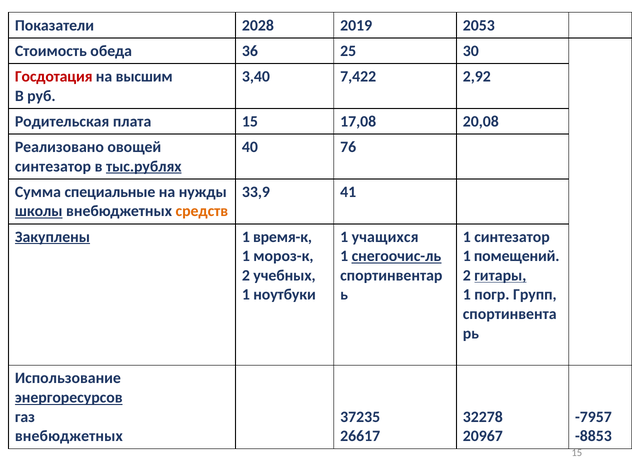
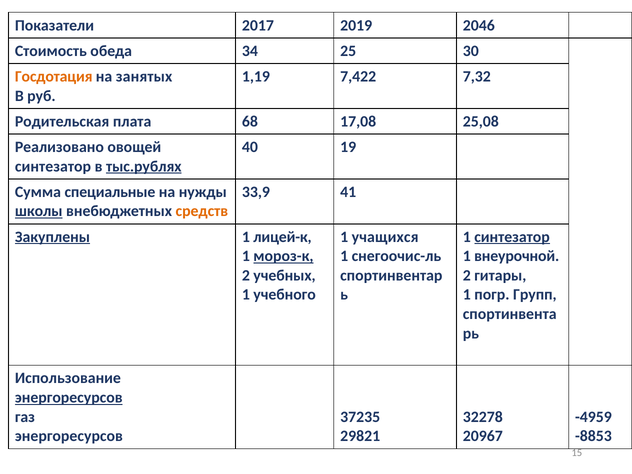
2028: 2028 -> 2017 (258, 25)
2053: 2053 -> 2046 (479, 25)
36: 36 -> 34 (250, 51)
Госдотация colour: red -> orange (54, 77)
высшим: высшим -> занятых (144, 77)
3,40: 3,40 -> 1,19 (256, 77)
2,92: 2,92 -> 7,32 (477, 77)
плата 15: 15 -> 68 (250, 121)
20,08: 20,08 -> 25,08 (481, 121)
76: 76 -> 19 (348, 147)
время-к: время-к -> лицей-к (283, 237)
синтезатор underline: none -> present (512, 237)
мороз-к underline: none -> present (283, 256)
снегоочис-ль underline: present -> none (396, 256)
помещений: помещений -> внеурочной (517, 256)
гитары underline: present -> none (500, 275)
ноутбуки: ноутбуки -> учебного (285, 295)
-7957: -7957 -> -4959 (593, 417)
внебюджетных: внебюджетных -> энергоресурсов (69, 436)
26617: 26617 -> 29821 (360, 436)
